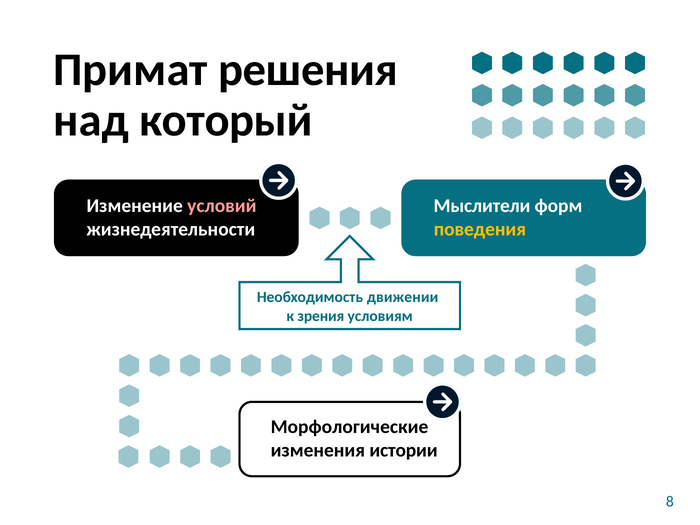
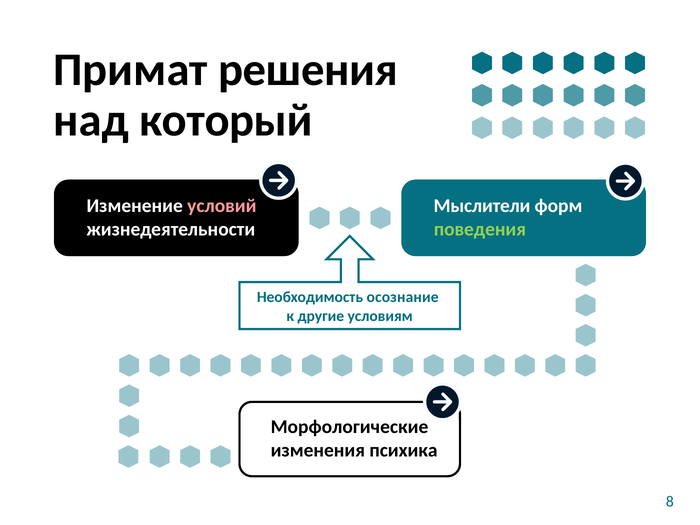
поведения colour: yellow -> light green (480, 229)
движении: движении -> осознание (403, 297)
зрения: зрения -> другие (321, 316)
истории: истории -> психика (403, 450)
